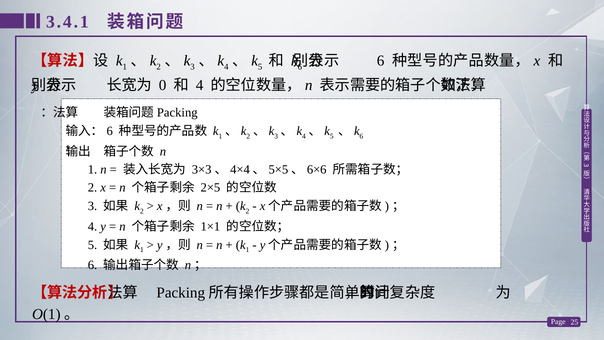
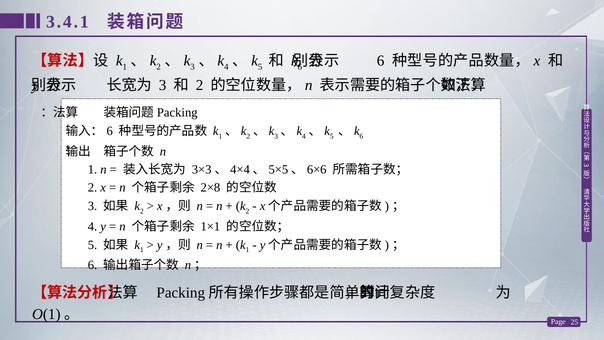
0: 0 -> 3 (163, 85)
4: 4 -> 2 (200, 85)
2×5: 2×5 -> 2×8 (210, 188)
